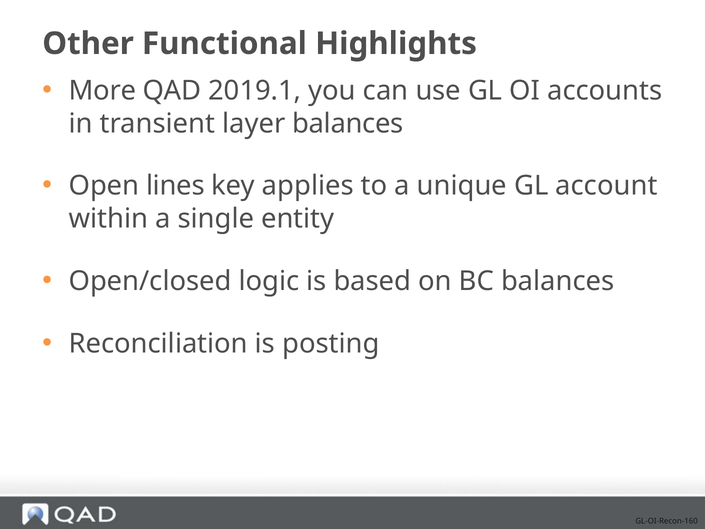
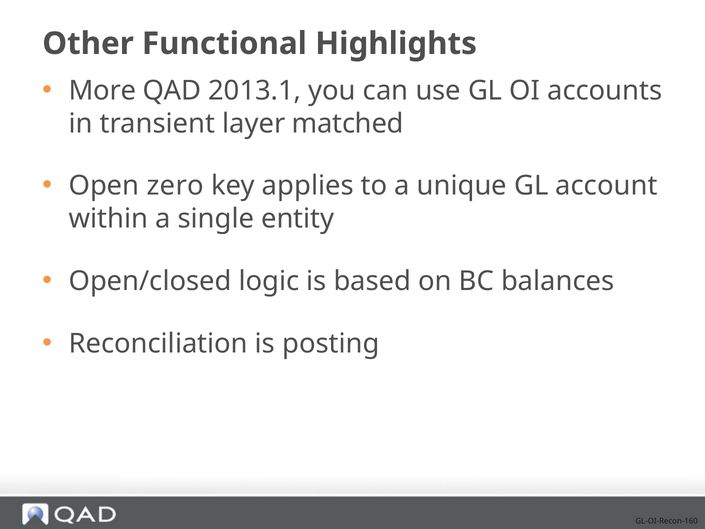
2019.1: 2019.1 -> 2013.1 (255, 91)
layer balances: balances -> matched (348, 124)
lines: lines -> zero (175, 186)
